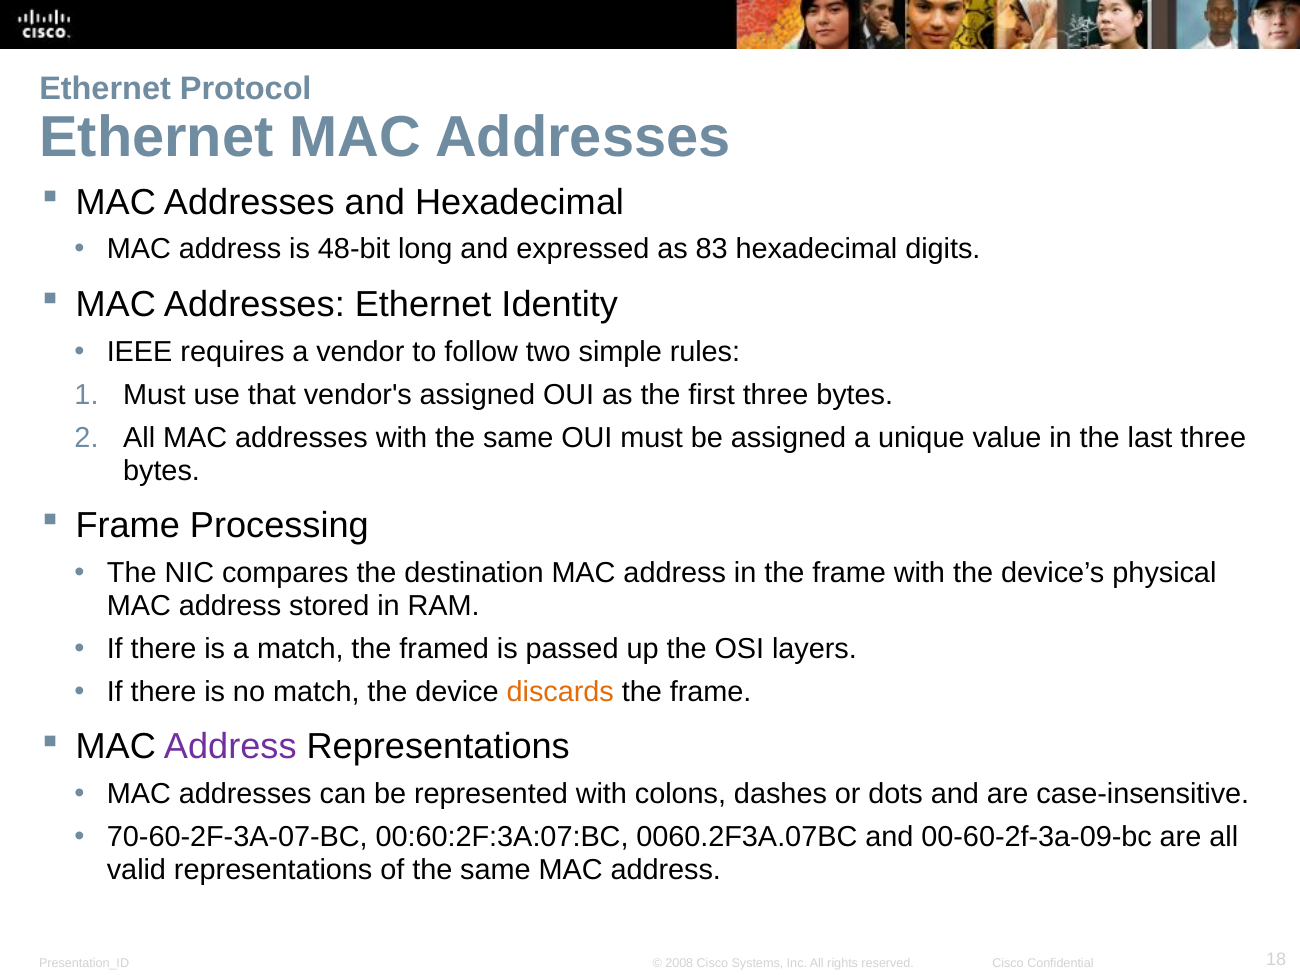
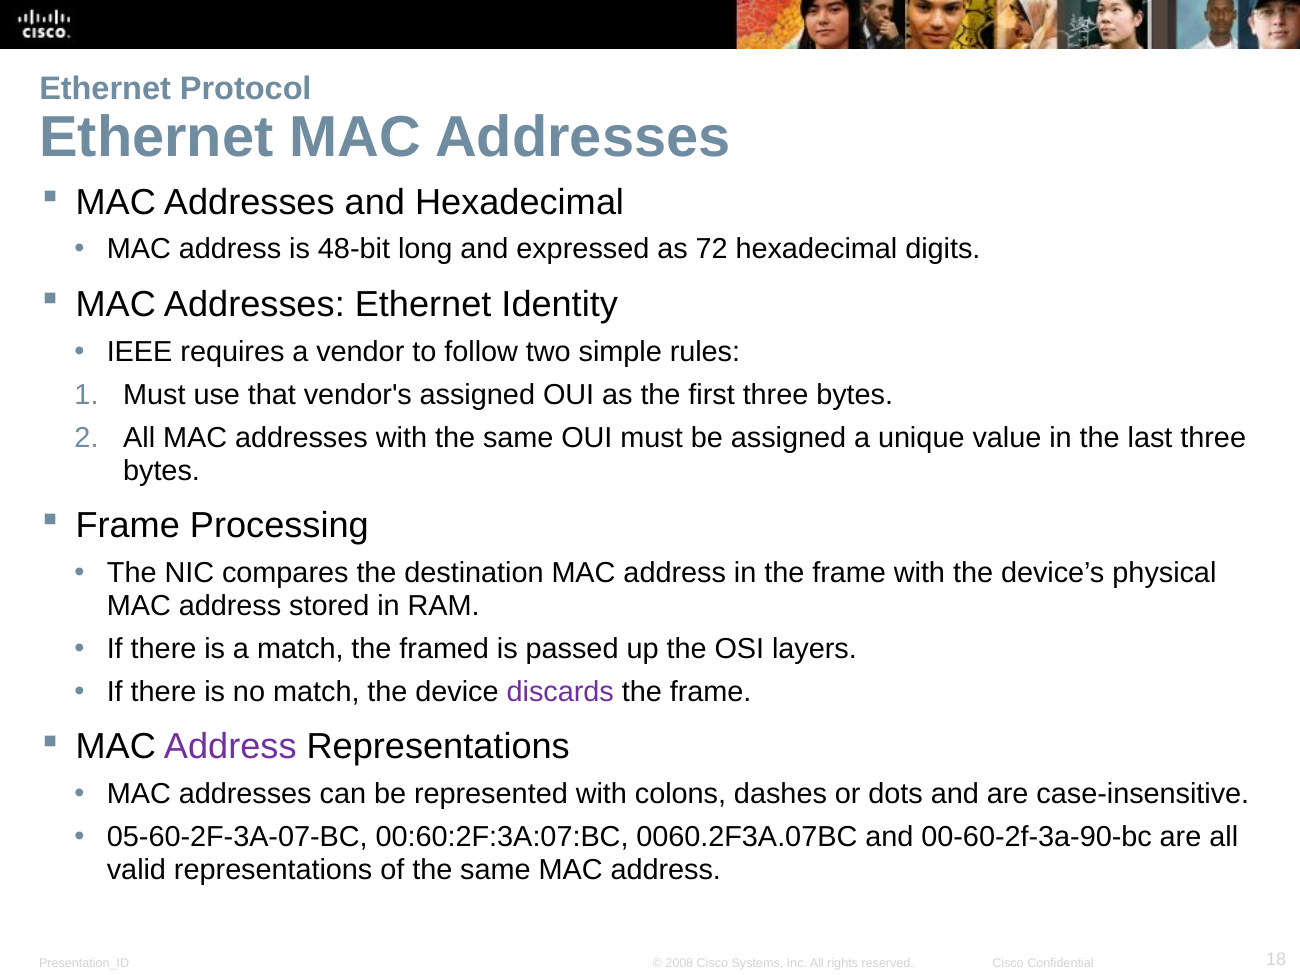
83: 83 -> 72 (712, 249)
discards colour: orange -> purple (560, 692)
70-60-2F-3A-07-BC: 70-60-2F-3A-07-BC -> 05-60-2F-3A-07-BC (237, 837)
00-60-2f-3a-09-bc: 00-60-2f-3a-09-bc -> 00-60-2f-3a-90-bc (1037, 837)
